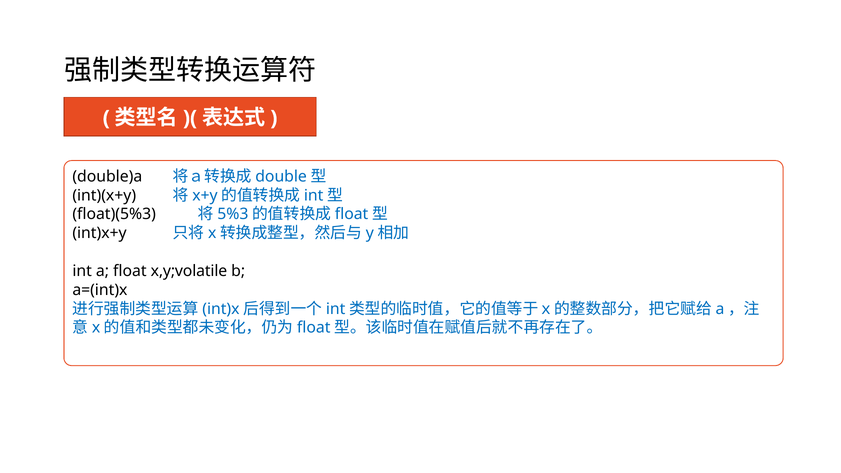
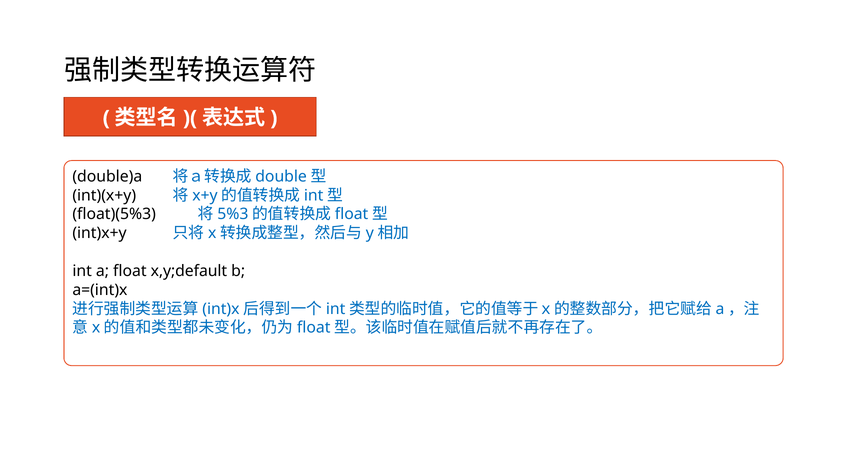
x,y;volatile: x,y;volatile -> x,y;default (189, 271)
